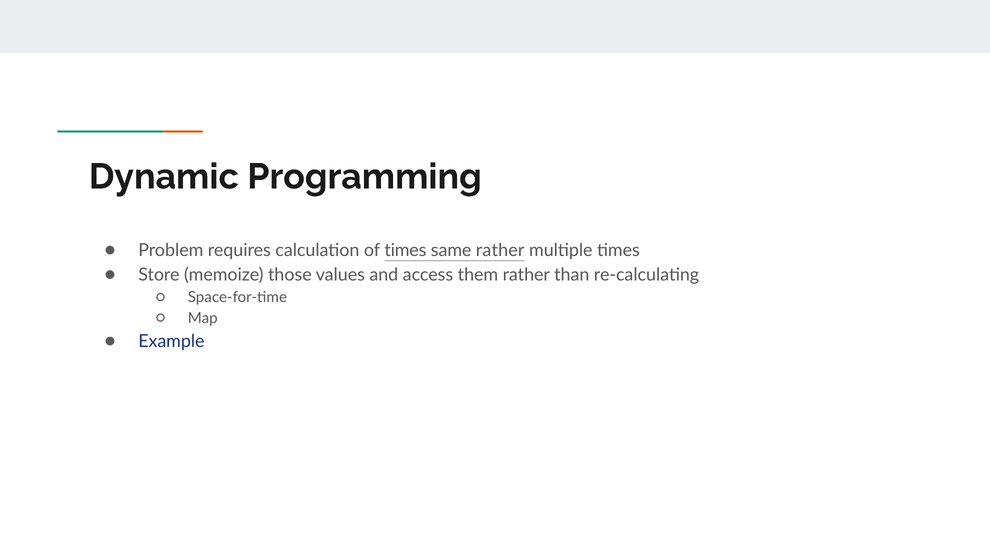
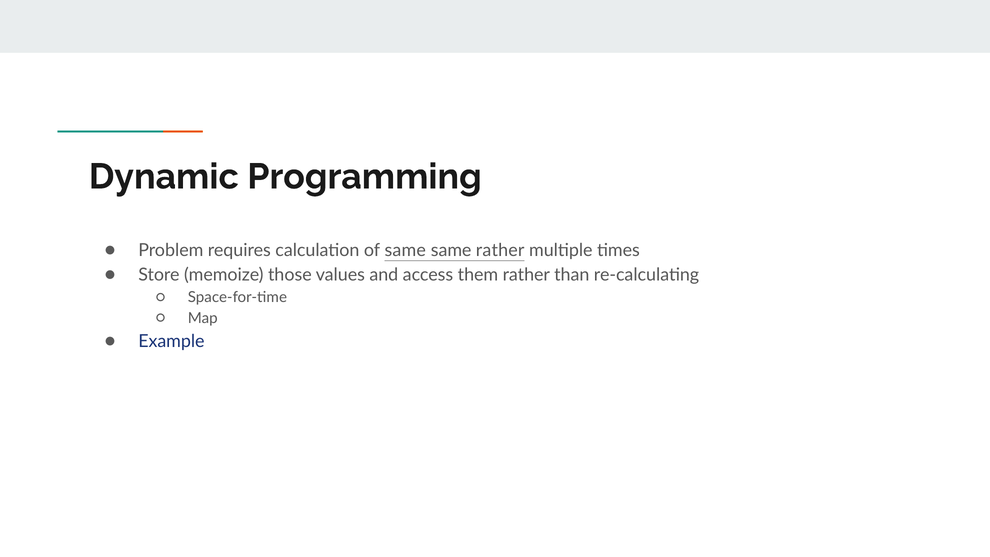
of times: times -> same (405, 250)
